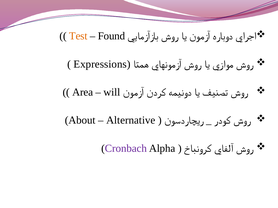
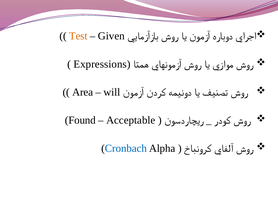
Found: Found -> Given (111, 36)
About: About -> Found (82, 120)
Alternative: Alternative -> Acceptable (131, 120)
Cronbach colour: purple -> blue (126, 149)
